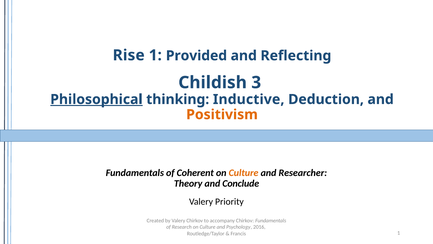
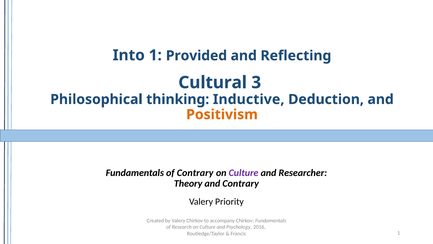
Rise: Rise -> Into (129, 55)
Childish: Childish -> Cultural (213, 82)
Philosophical underline: present -> none (96, 99)
of Coherent: Coherent -> Contrary (195, 172)
Culture colour: orange -> purple (244, 172)
and Conclude: Conclude -> Contrary (241, 183)
